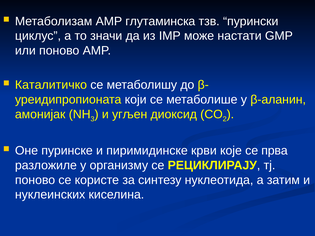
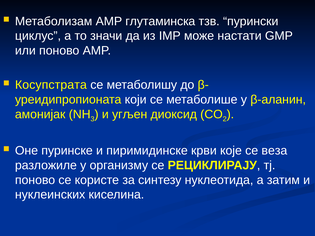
Каталитичко: Каталитичко -> Косупстрата (51, 85)
прва: прва -> веза (274, 151)
